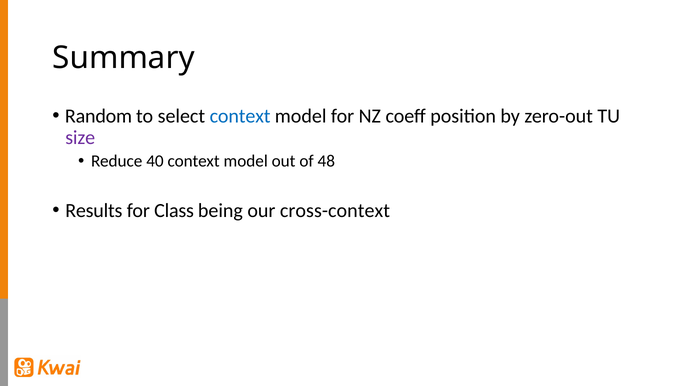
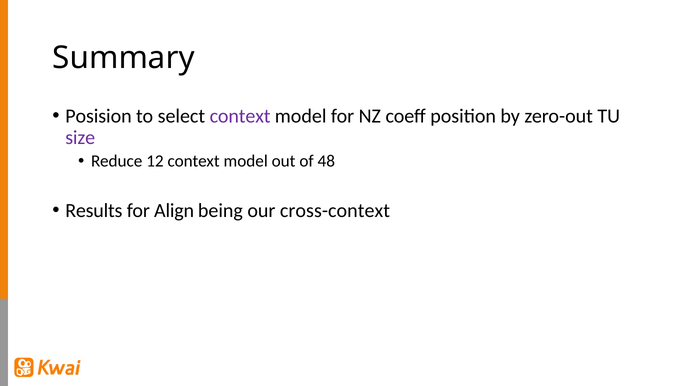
Random: Random -> Posision (98, 116)
context colour: blue -> purple (240, 116)
40: 40 -> 12 (155, 161)
Class: Class -> Align (174, 211)
